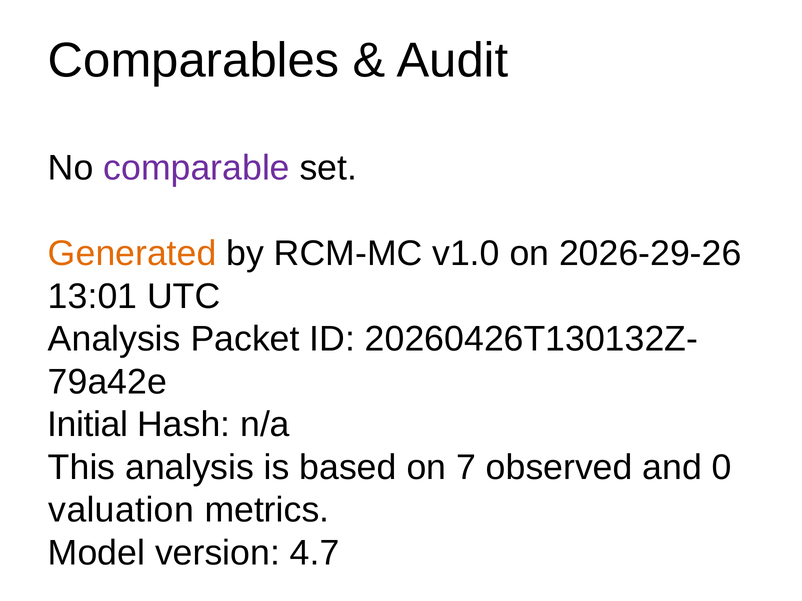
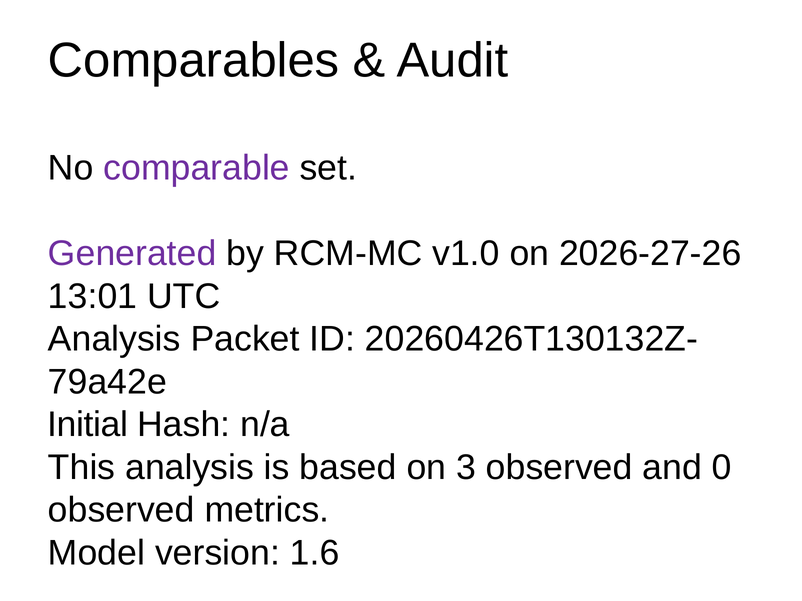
Generated colour: orange -> purple (132, 254)
2026-29-26: 2026-29-26 -> 2026-27-26 (650, 254)
7: 7 -> 3 (466, 468)
valuation: valuation -> observed (121, 510)
4.7: 4.7 -> 1.6 (315, 553)
